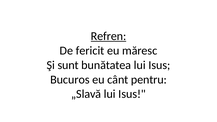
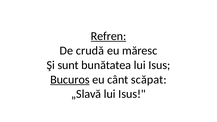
fericit: fericit -> crudă (90, 51)
Bucuros underline: none -> present (70, 80)
pentru: pentru -> scăpat (149, 80)
